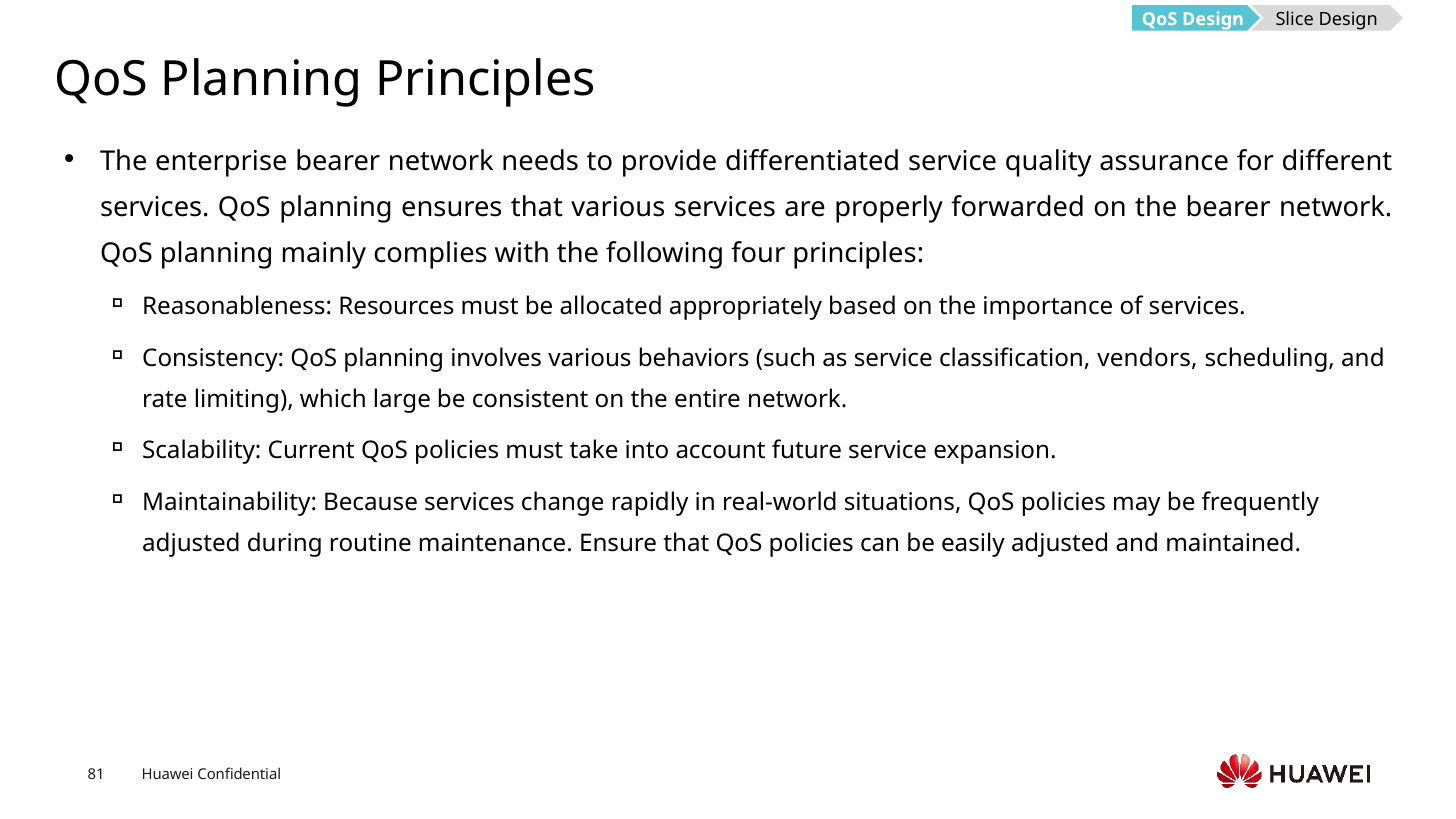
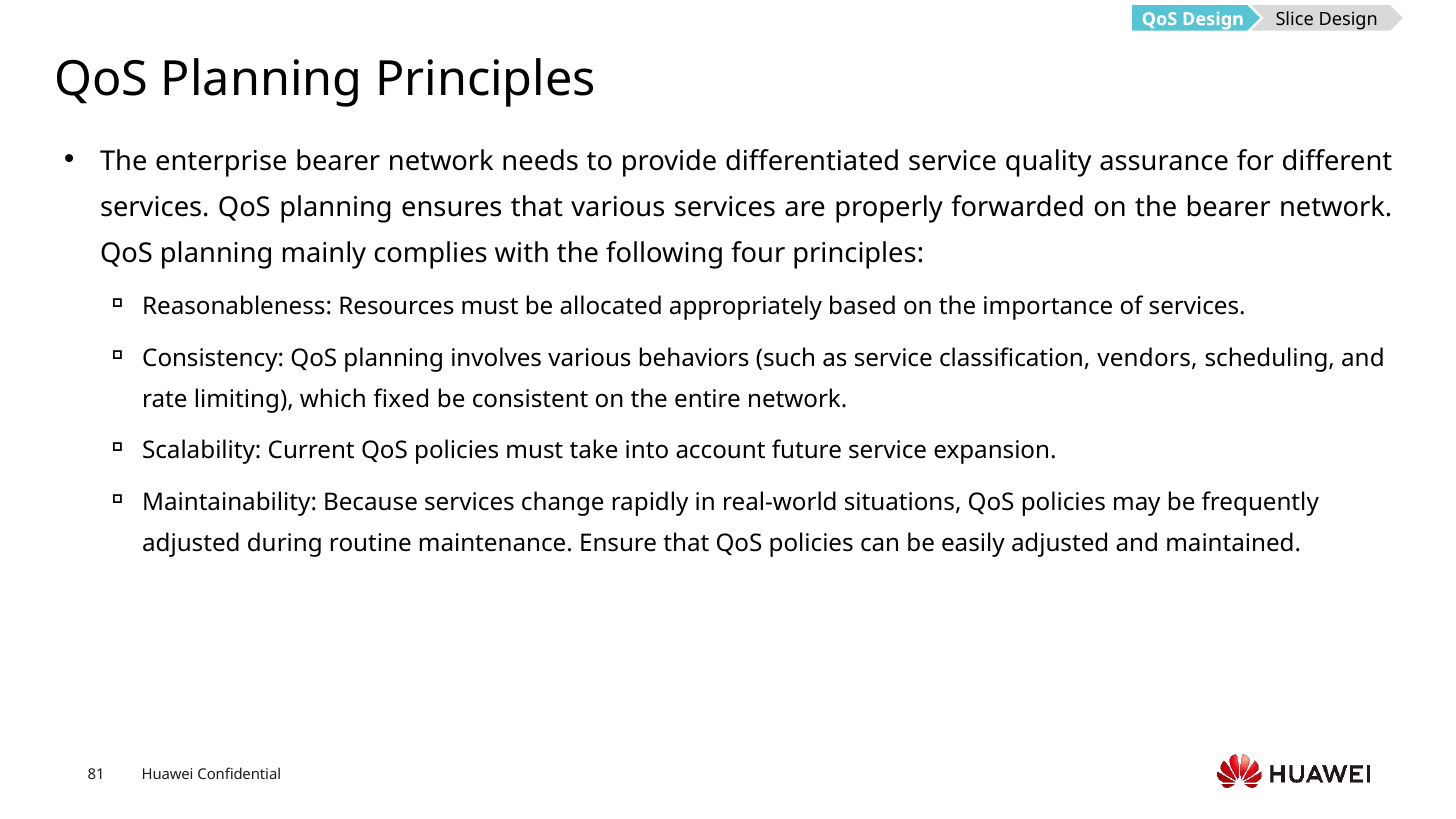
large: large -> fixed (402, 399)
